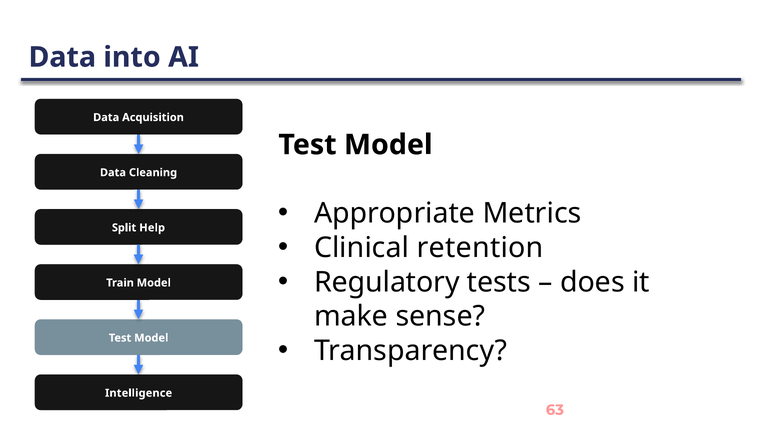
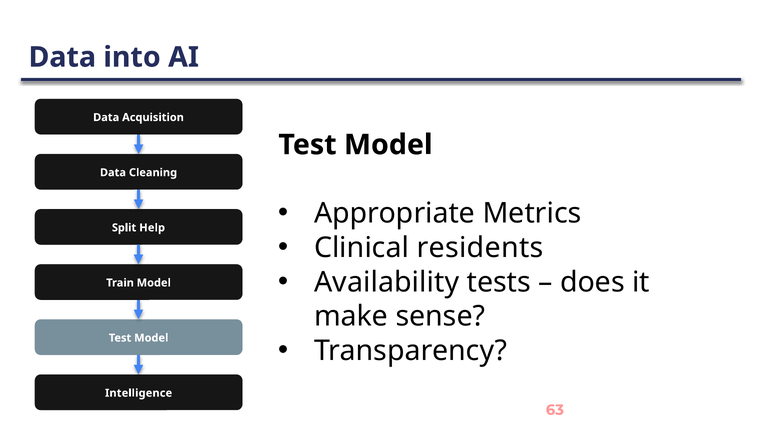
retention: retention -> residents (480, 248)
Regulatory: Regulatory -> Availability (387, 282)
